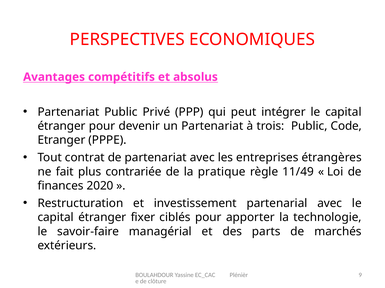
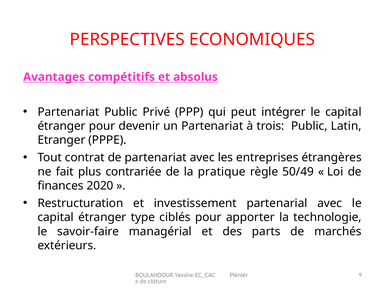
Code: Code -> Latin (346, 126)
11/49: 11/49 -> 50/49 (298, 172)
fixer: fixer -> type (143, 218)
